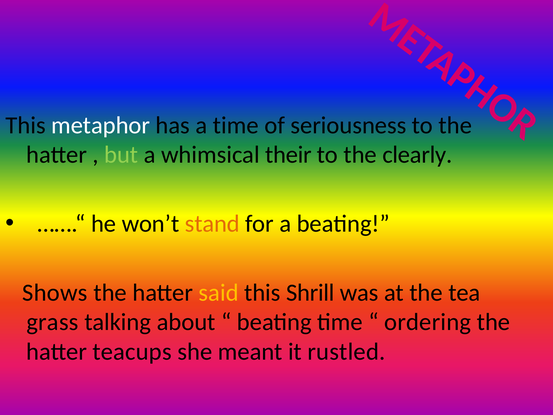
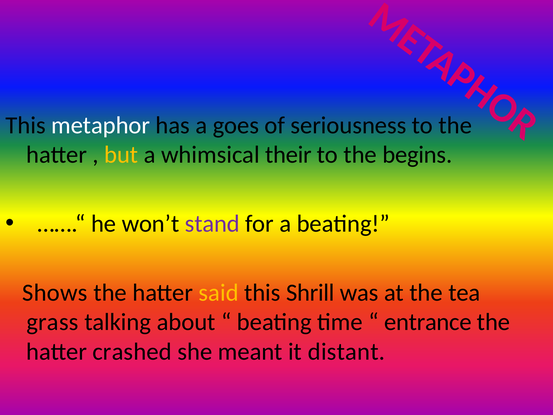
a time: time -> goes (236, 125)
but colour: light green -> yellow (121, 155)
clearly: clearly -> begins (417, 155)
stand colour: orange -> purple (212, 224)
ordering: ordering -> entrance (428, 322)
teacups: teacups -> crashed (132, 351)
rustled: rustled -> distant (346, 351)
